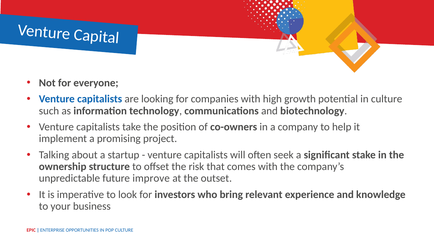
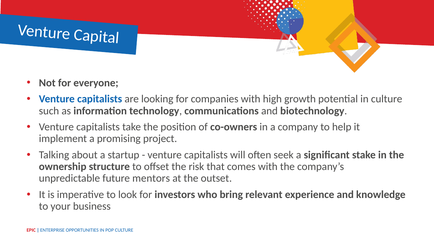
improve: improve -> mentors (151, 178)
